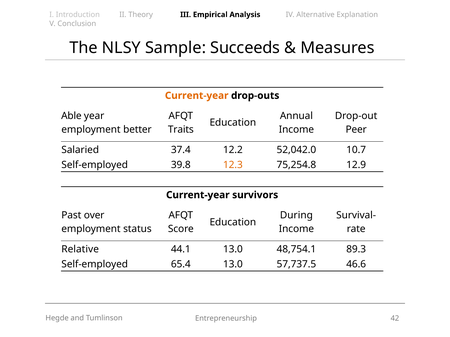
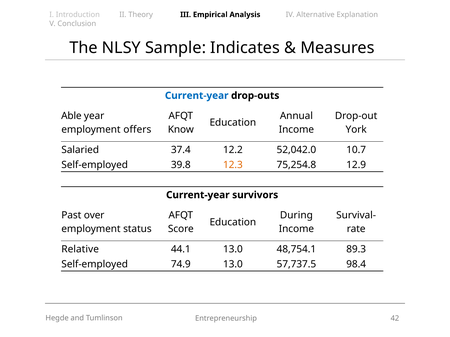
Succeeds: Succeeds -> Indicates (245, 48)
Current-year colour: orange -> blue (197, 96)
better: better -> offers (137, 130)
Traits: Traits -> Know (181, 130)
Peer: Peer -> York (356, 130)
65.4: 65.4 -> 74.9 (181, 265)
46.6: 46.6 -> 98.4 (356, 265)
